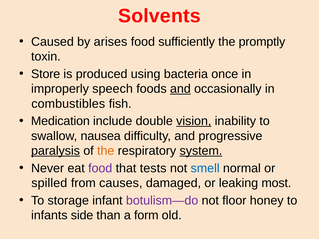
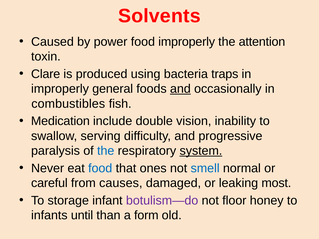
arises: arises -> power (111, 42)
food sufficiently: sufficiently -> improperly (187, 42)
promptly: promptly -> attention (262, 42)
Store: Store -> Clare (46, 74)
once: once -> traps (225, 74)
speech: speech -> general (113, 89)
vision underline: present -> none (194, 121)
nausea: nausea -> serving (101, 136)
paralysis underline: present -> none (56, 151)
the colour: orange -> blue (106, 151)
food colour: purple -> blue (100, 168)
tests: tests -> ones (153, 168)
spilled: spilled -> careful (49, 183)
side: side -> until (82, 216)
